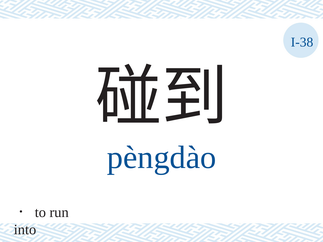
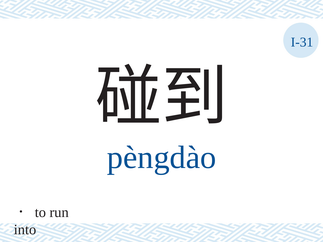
I-38: I-38 -> I-31 (302, 42)
